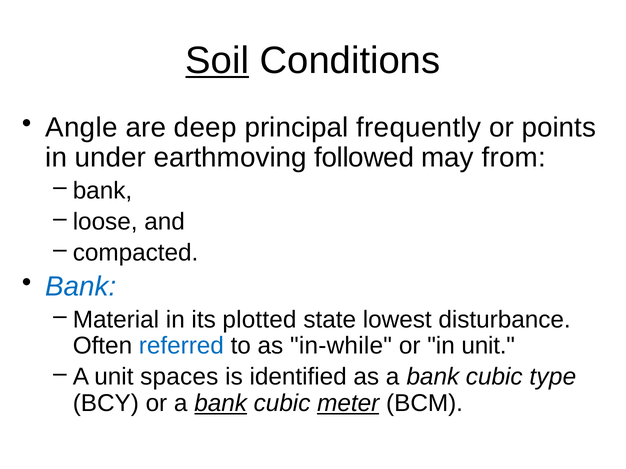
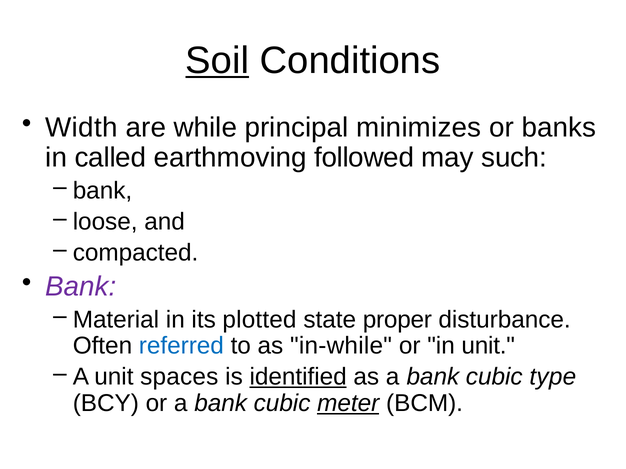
Angle: Angle -> Width (82, 128)
deep: deep -> while (205, 128)
frequently: frequently -> minimizes (419, 128)
points: points -> banks (559, 128)
under: under -> called (110, 158)
from: from -> such (514, 158)
Bank colour: blue -> purple (81, 287)
lowest: lowest -> proper (397, 320)
identified underline: none -> present (298, 377)
bank underline: present -> none (221, 404)
